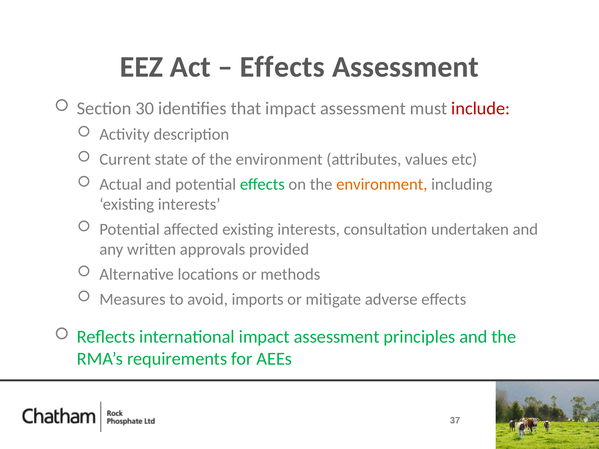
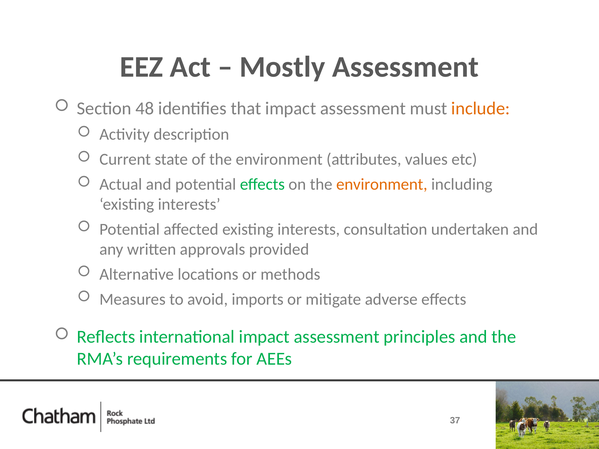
Effects: Effects -> Mostly (282, 67)
30: 30 -> 48 (145, 109)
include colour: red -> orange (481, 109)
